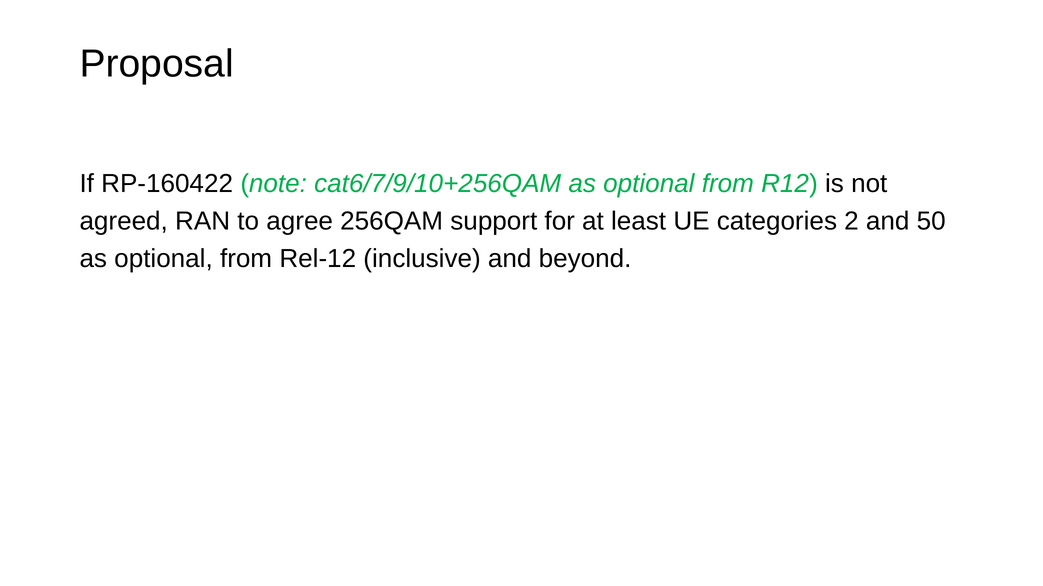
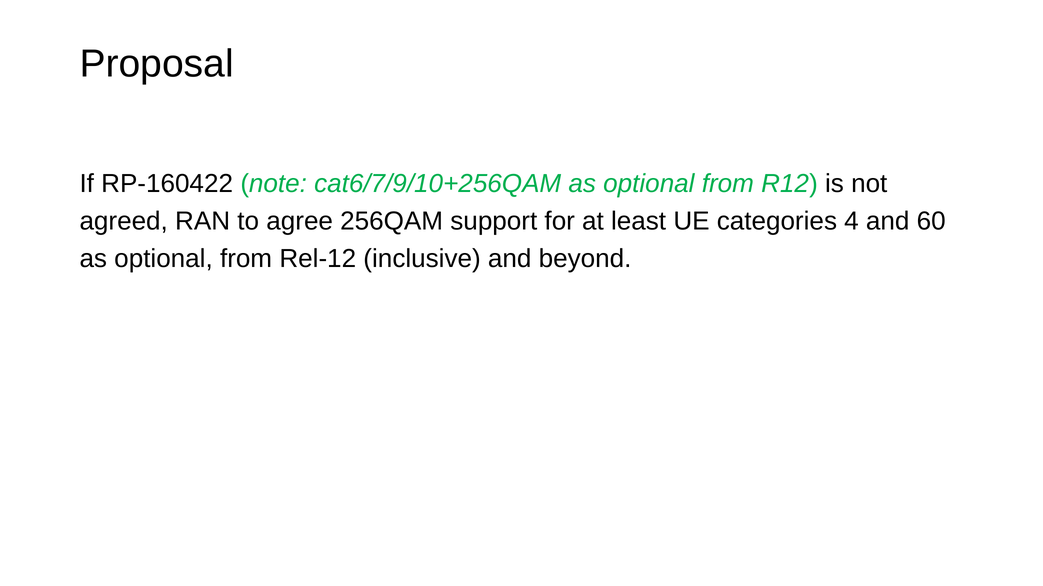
2: 2 -> 4 (851, 221)
50: 50 -> 60 (931, 221)
